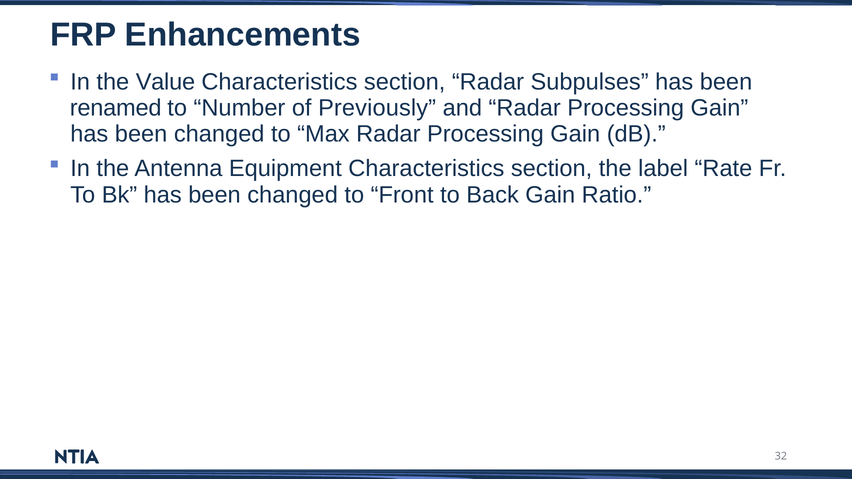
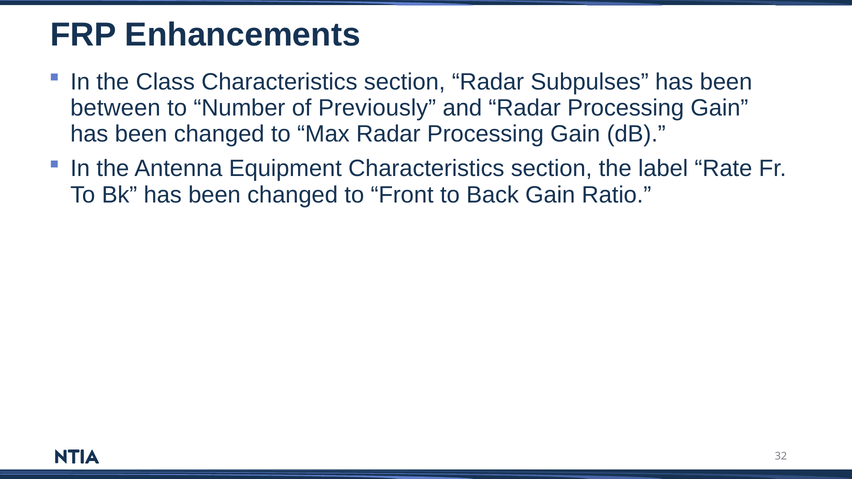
Value: Value -> Class (165, 82)
renamed: renamed -> between (115, 108)
